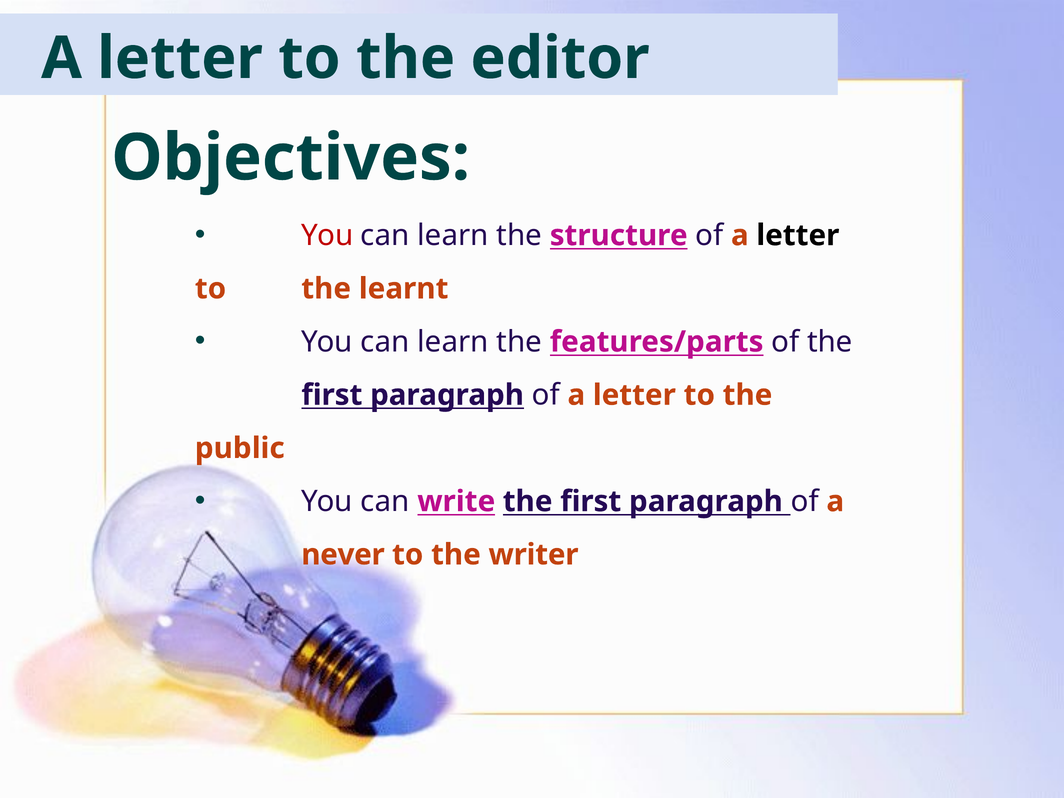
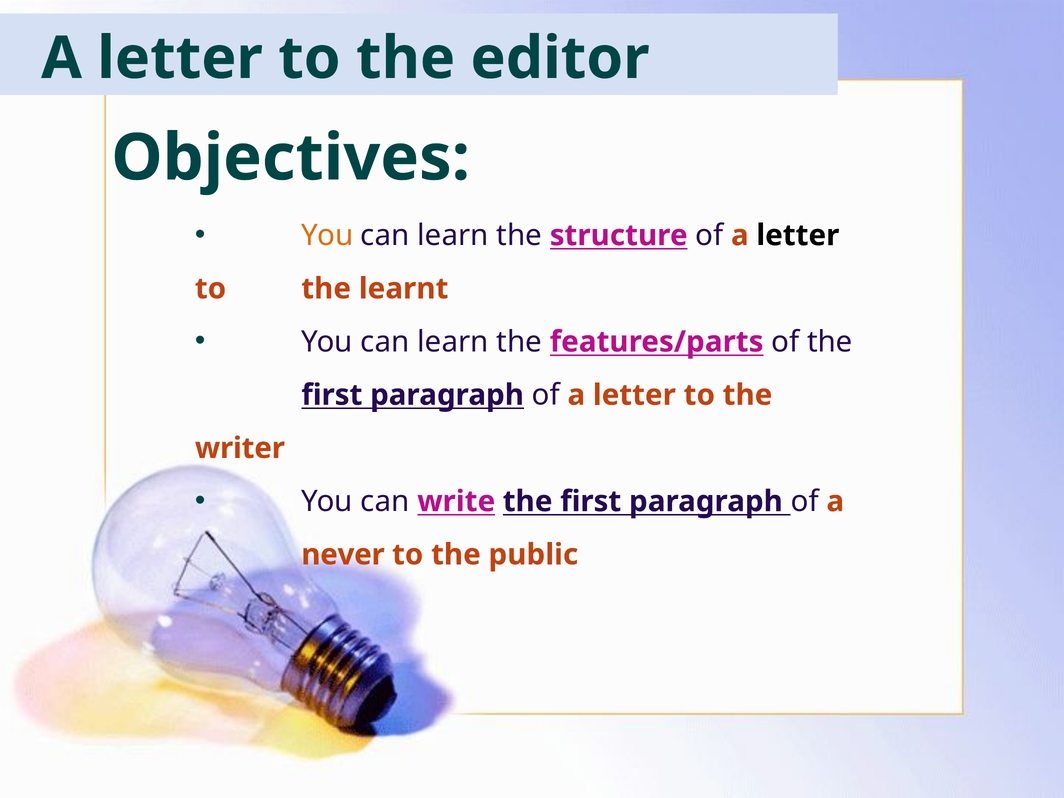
You colour: red -> orange (327, 235)
public: public -> writer (240, 448)
writer: writer -> public (533, 555)
